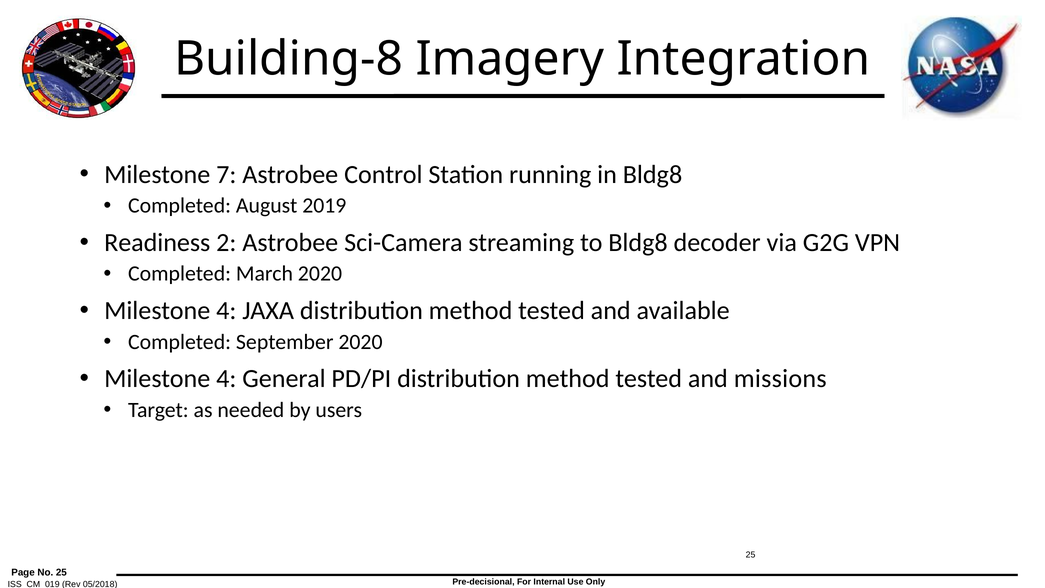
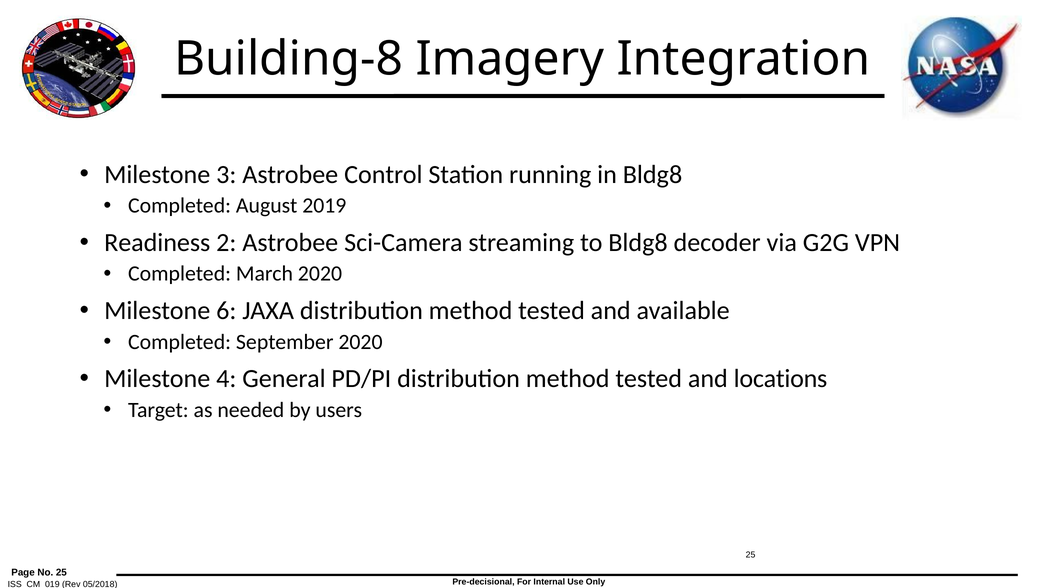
7: 7 -> 3 (226, 174)
4: 4 -> 6 (226, 310)
missions: missions -> locations (781, 378)
